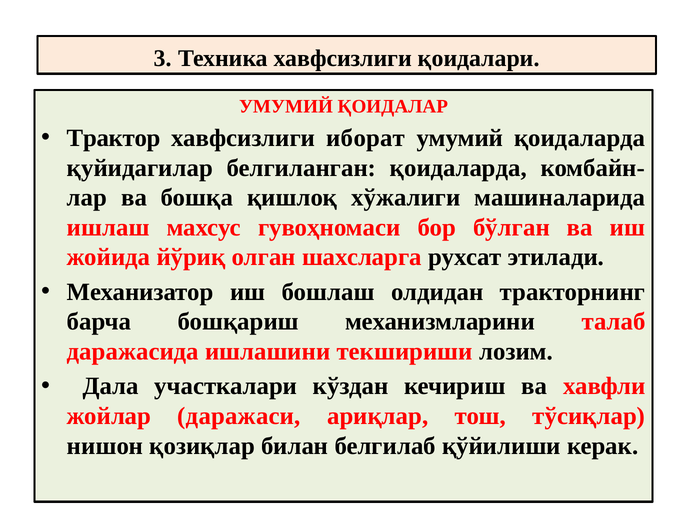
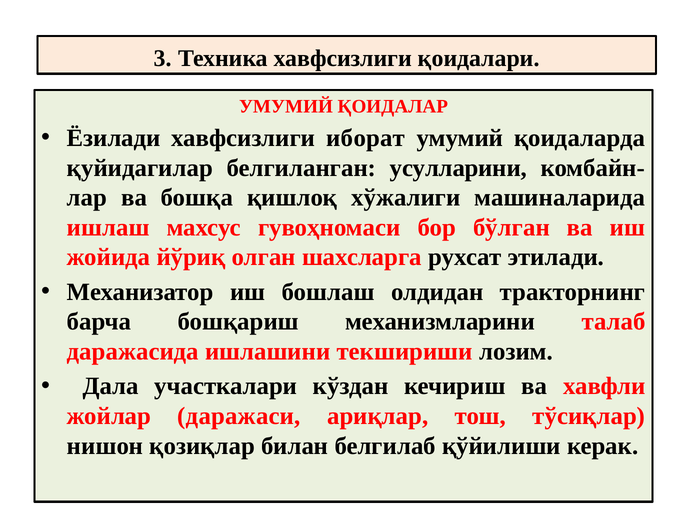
Трактор: Трактор -> Ёзилади (114, 138)
белгиланган қоидаларда: қоидаларда -> усулларини (458, 168)
